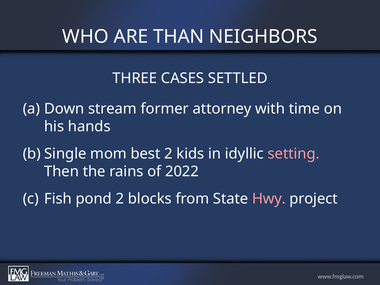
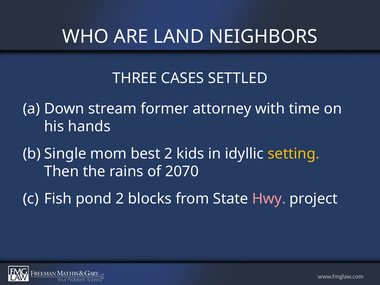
THAN: THAN -> LAND (179, 36)
setting colour: pink -> yellow (294, 154)
2022: 2022 -> 2070 (182, 171)
